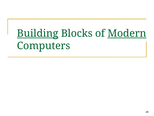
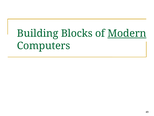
Building underline: present -> none (38, 33)
